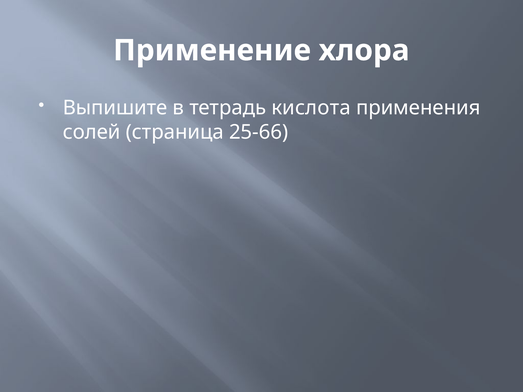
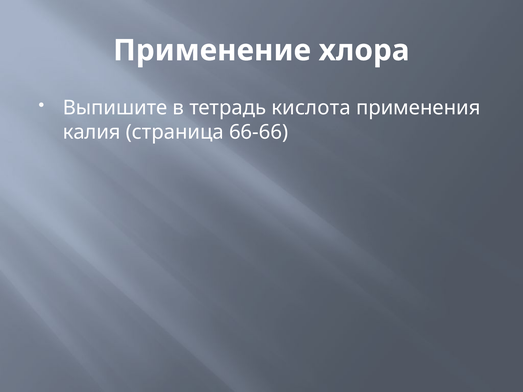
солей: солей -> калия (92, 132)
25-66: 25-66 -> 66-66 (259, 132)
